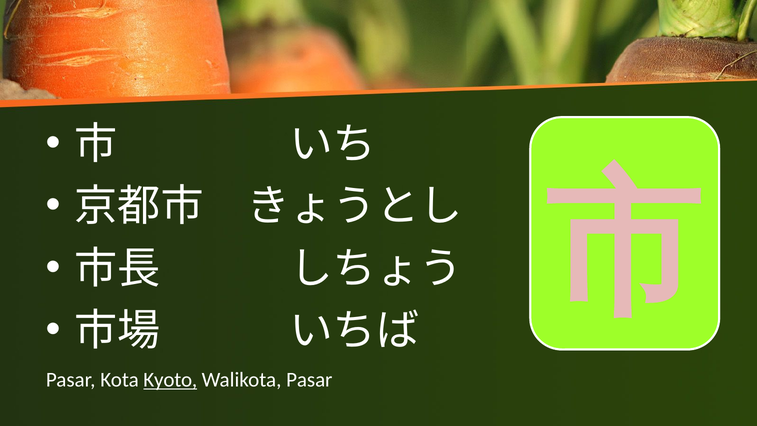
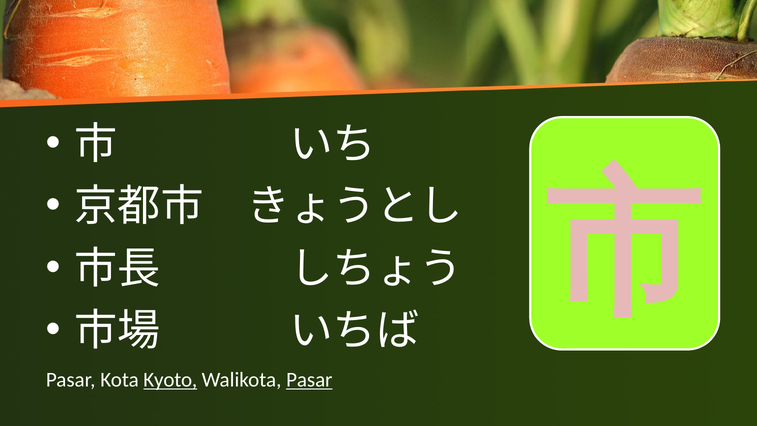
Pasar underline: none -> present (309, 380)
